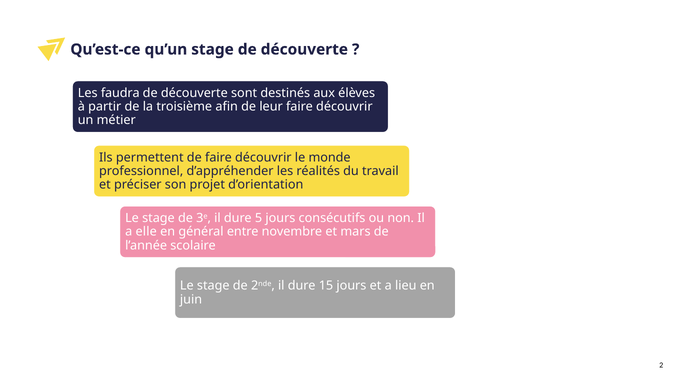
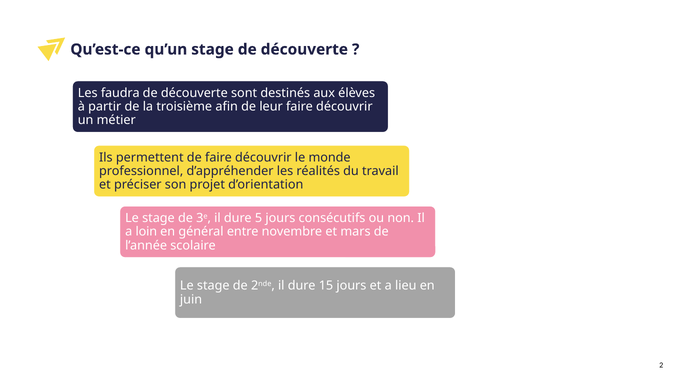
elle: elle -> loin (146, 232)
